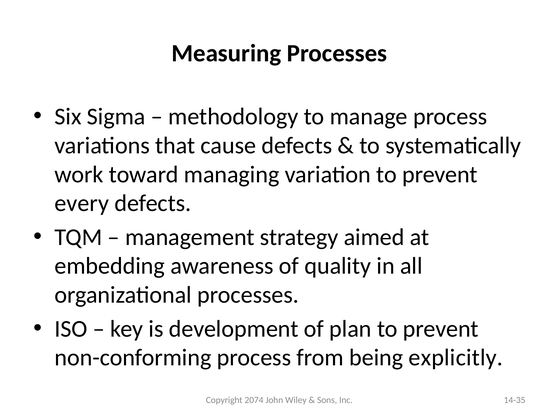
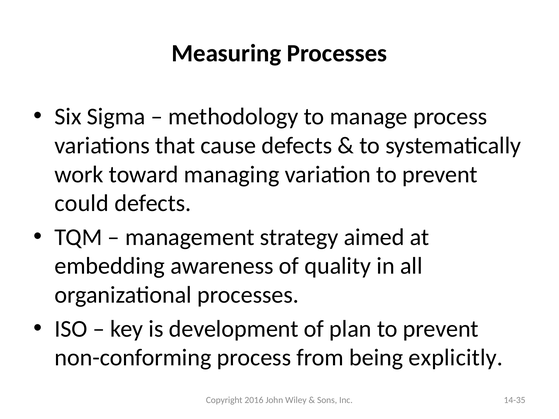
every: every -> could (82, 203)
2074: 2074 -> 2016 (254, 400)
